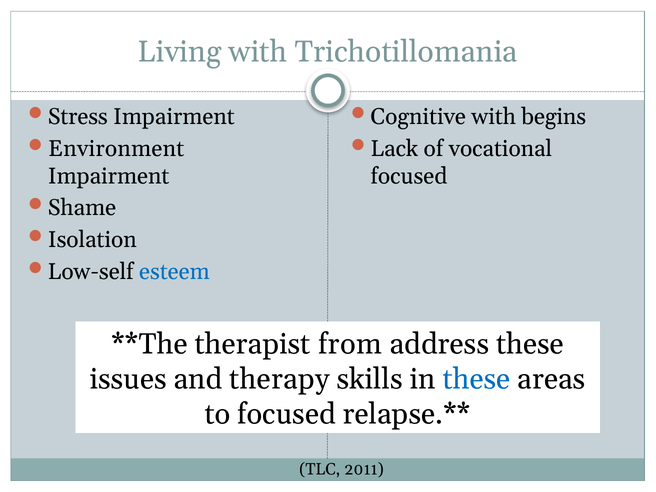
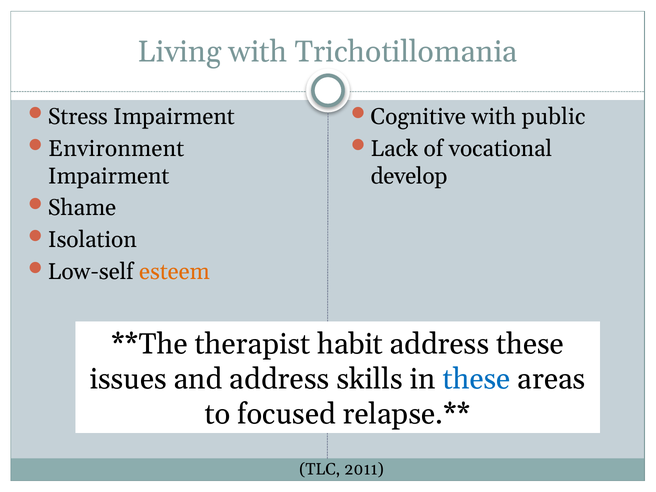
begins: begins -> public (554, 117)
focused: focused -> develop (409, 176)
esteem colour: blue -> orange (174, 272)
from: from -> habit (350, 344)
and therapy: therapy -> address (279, 379)
